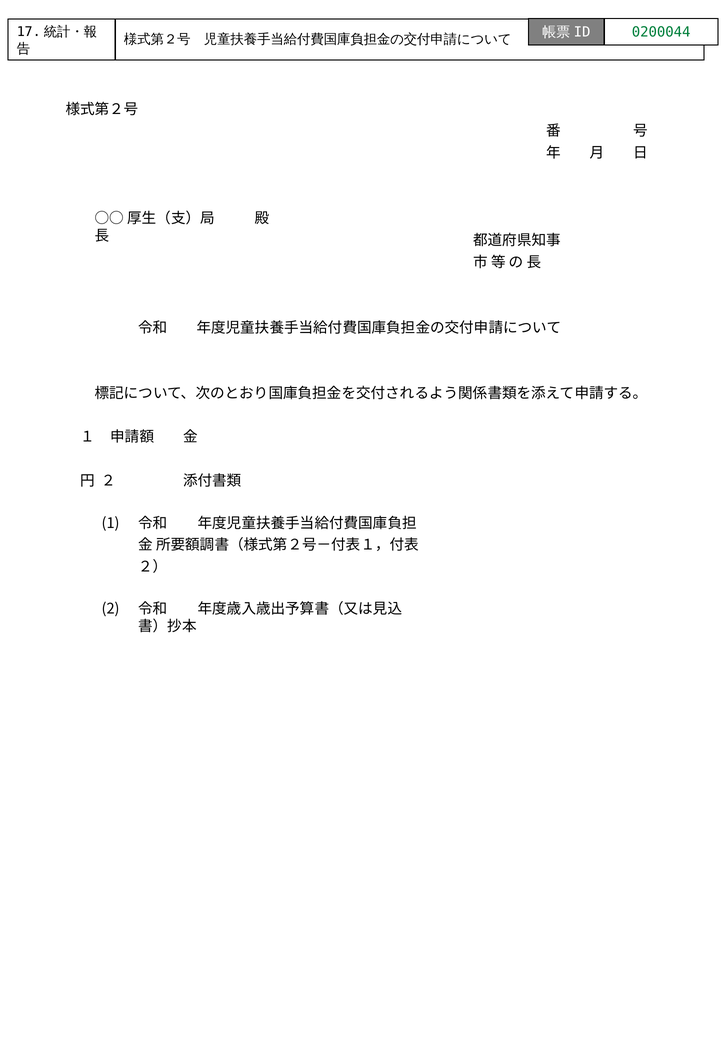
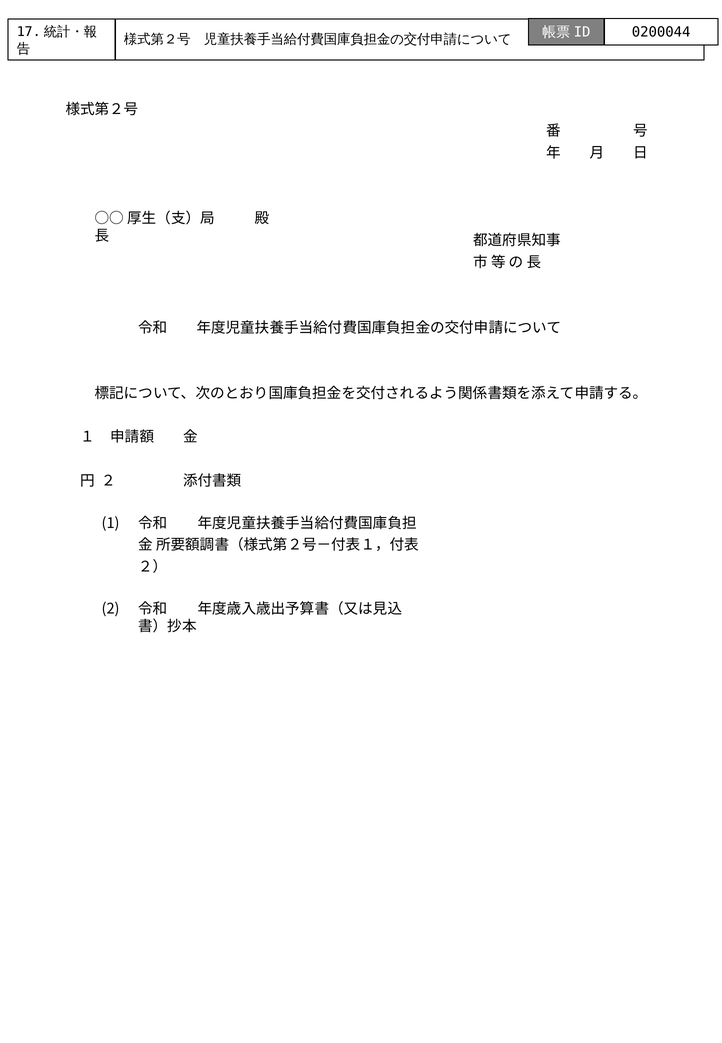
0200044 colour: green -> black (661, 32)
